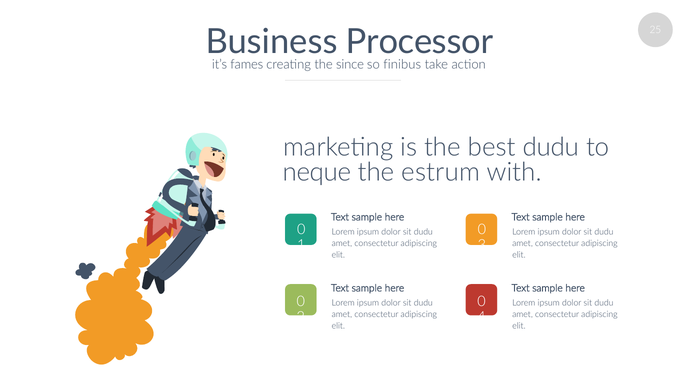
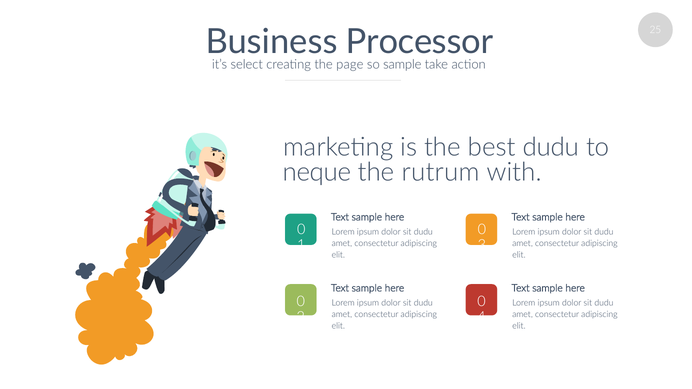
fames: fames -> select (247, 65)
since: since -> page (350, 65)
so finibus: finibus -> sample (402, 65)
estrum: estrum -> rutrum (441, 172)
